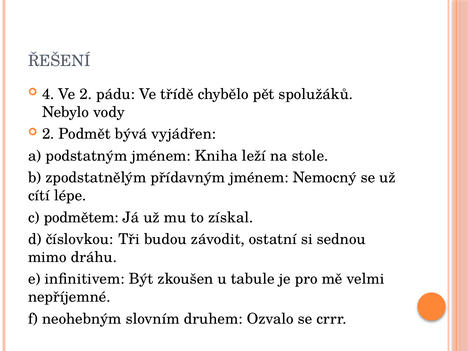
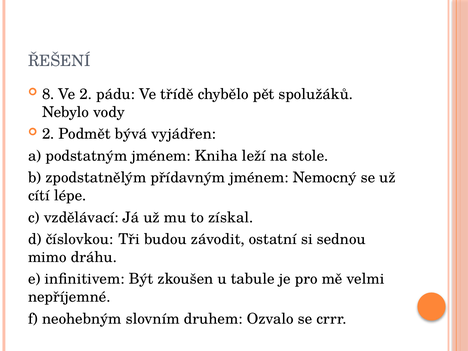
4: 4 -> 8 (48, 94)
podmětem: podmětem -> vzdělávací (81, 217)
